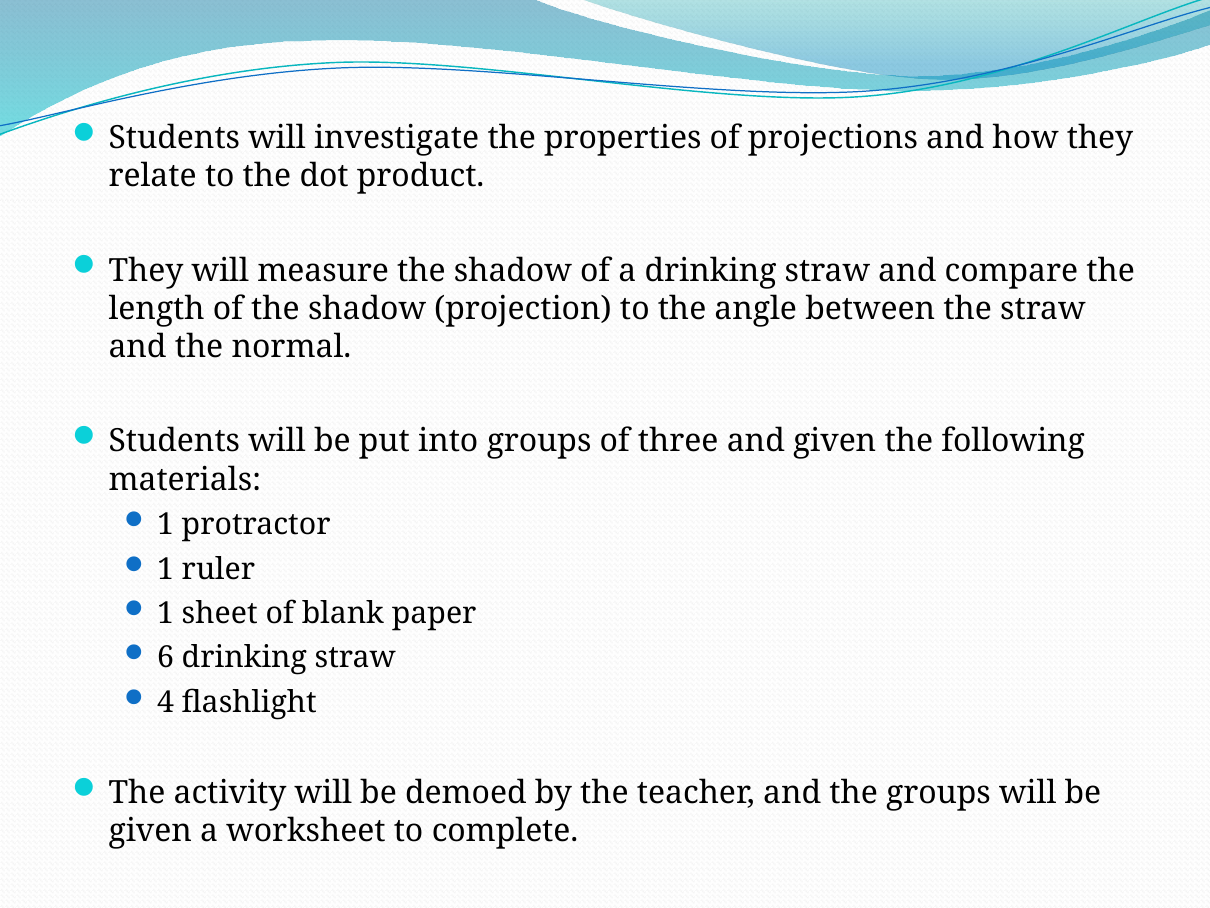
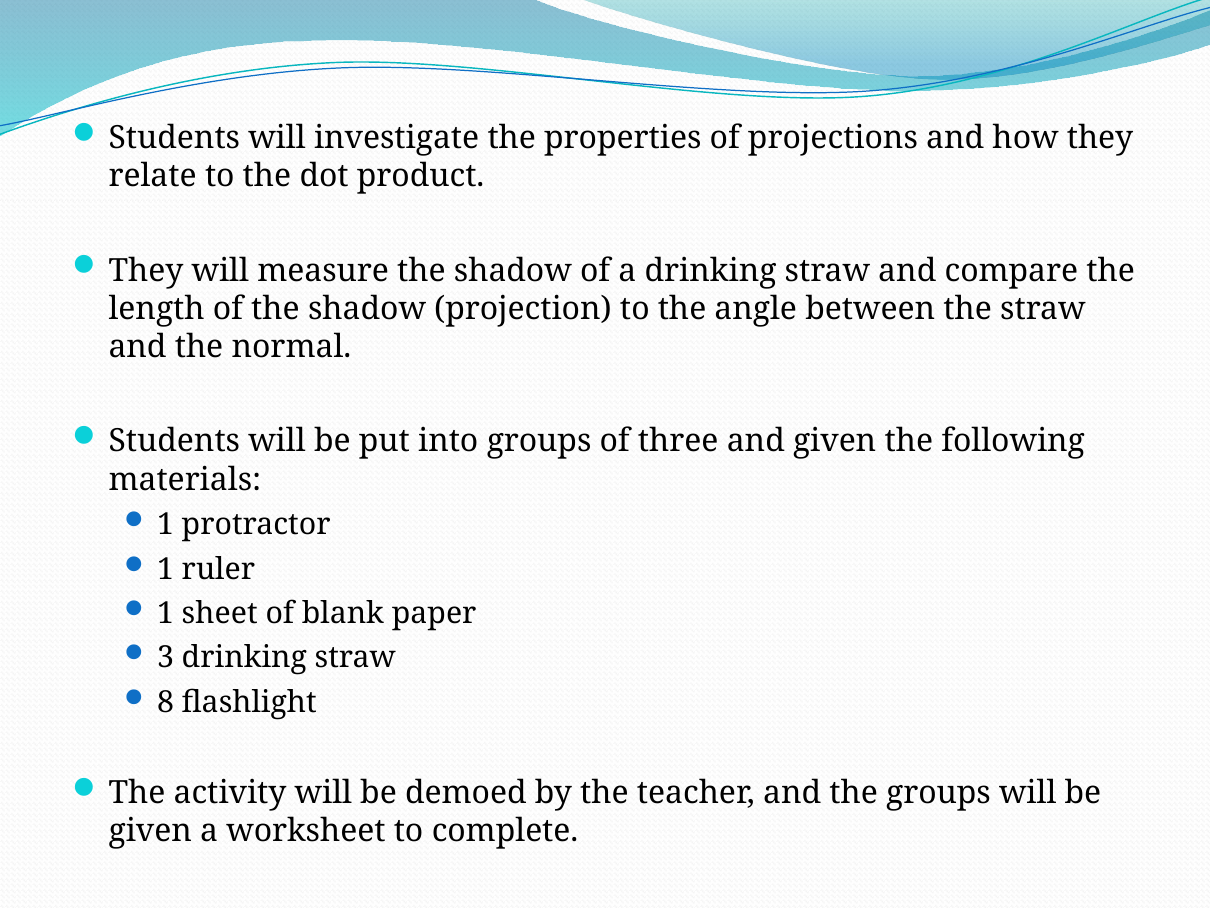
6: 6 -> 3 (166, 658)
4: 4 -> 8 (166, 702)
